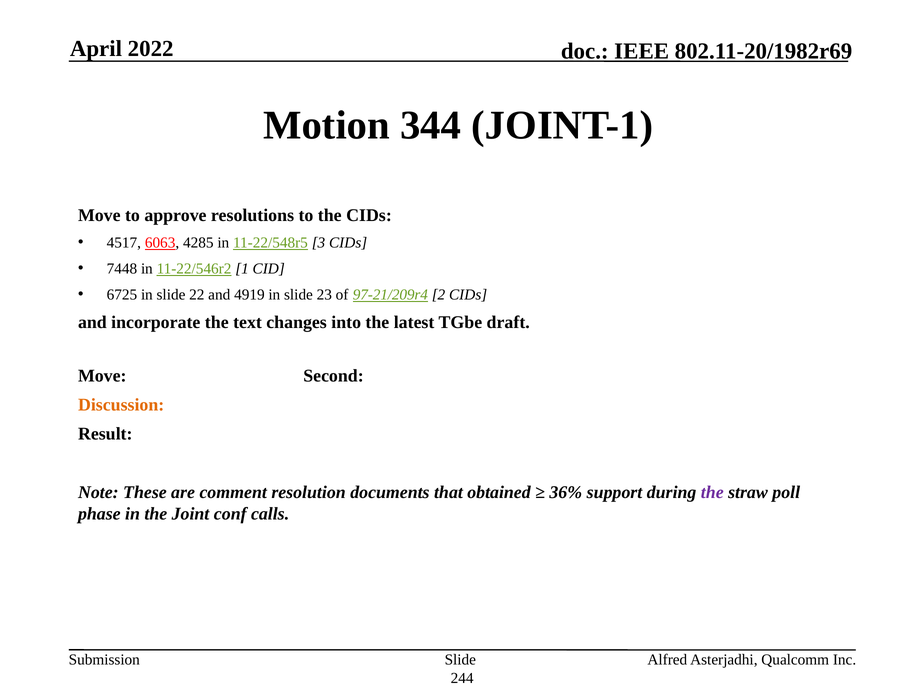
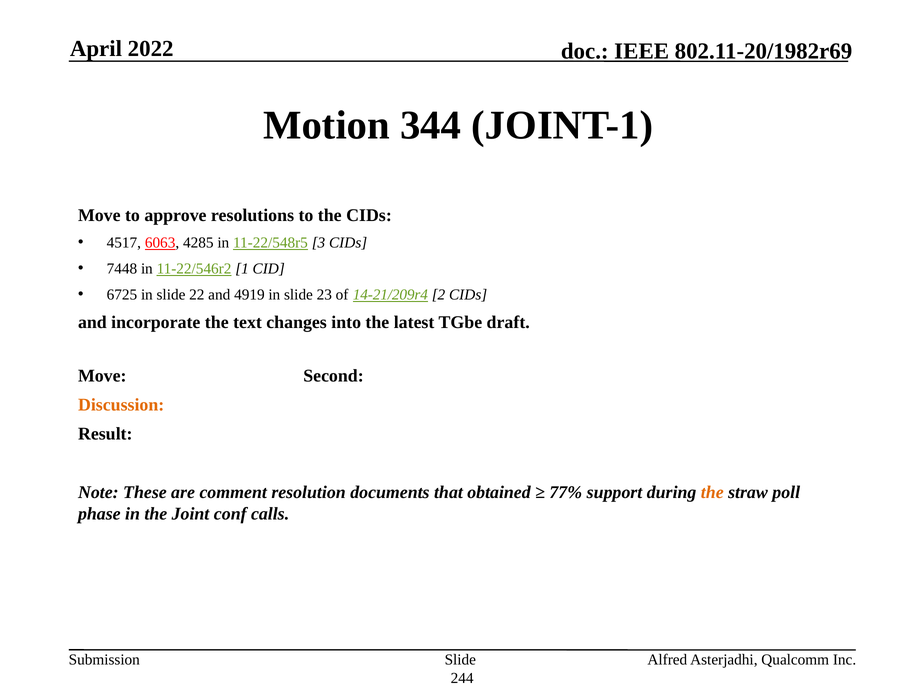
97-21/209r4: 97-21/209r4 -> 14-21/209r4 (390, 295)
36%: 36% -> 77% (566, 492)
the colour: purple -> orange (712, 492)
